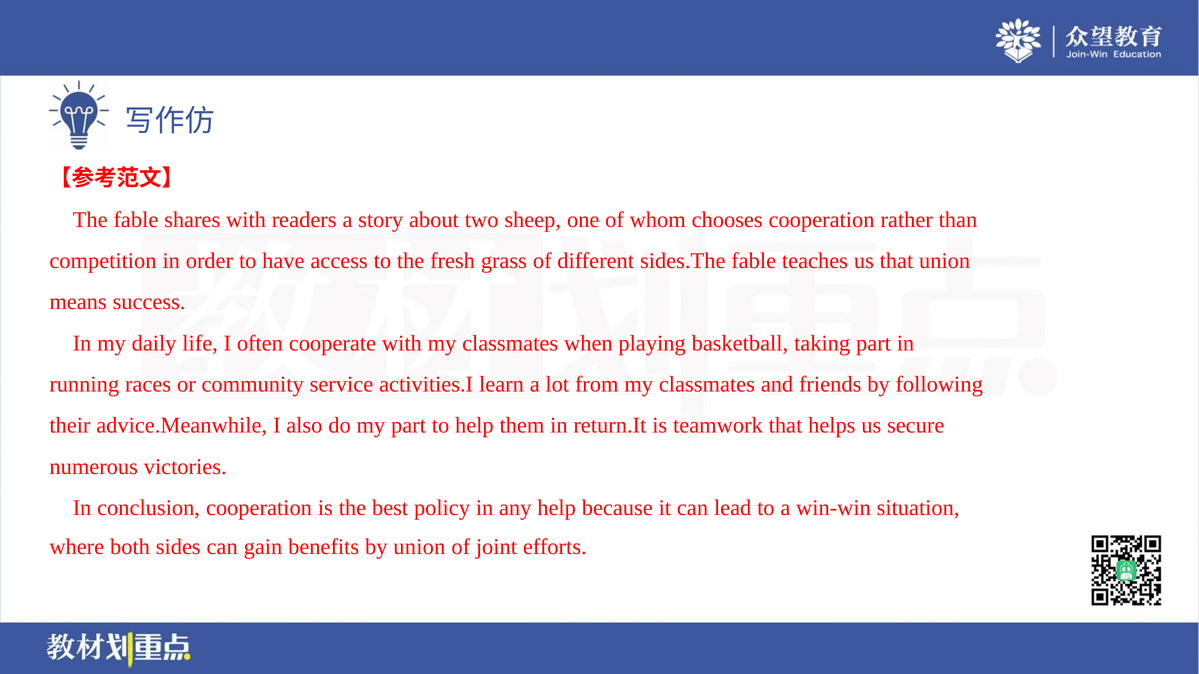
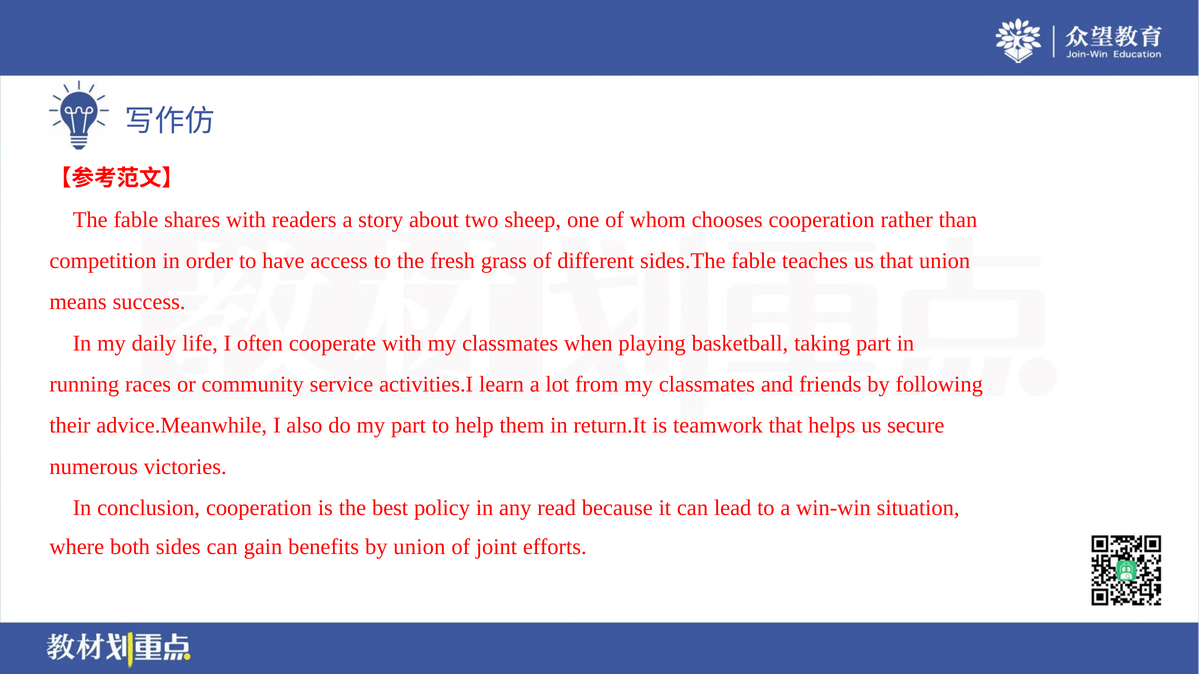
any help: help -> read (557, 508)
